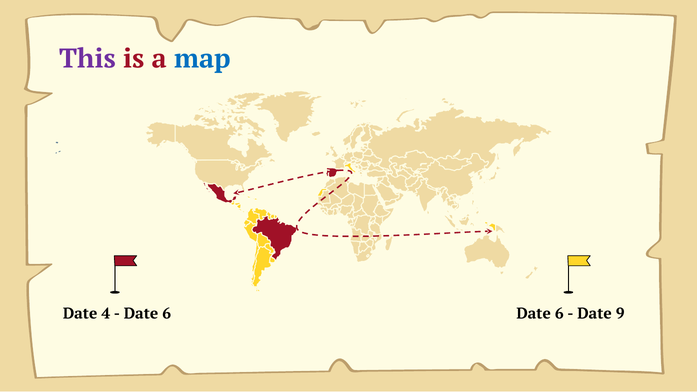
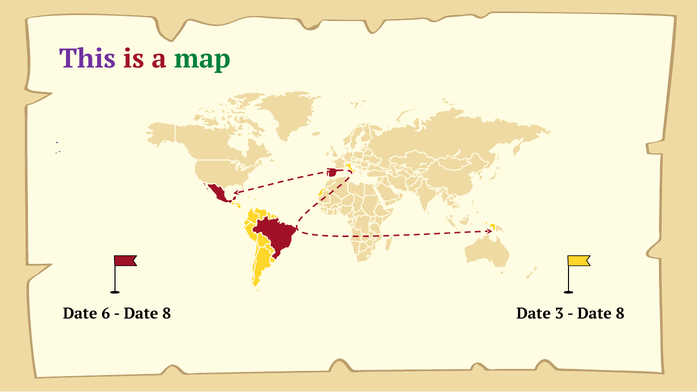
map colour: blue -> green (202, 59)
4: 4 -> 6 (106, 314)
6: 6 -> 8 (167, 314)
6: 6 -> 3 (559, 314)
9: 9 -> 8 (620, 314)
